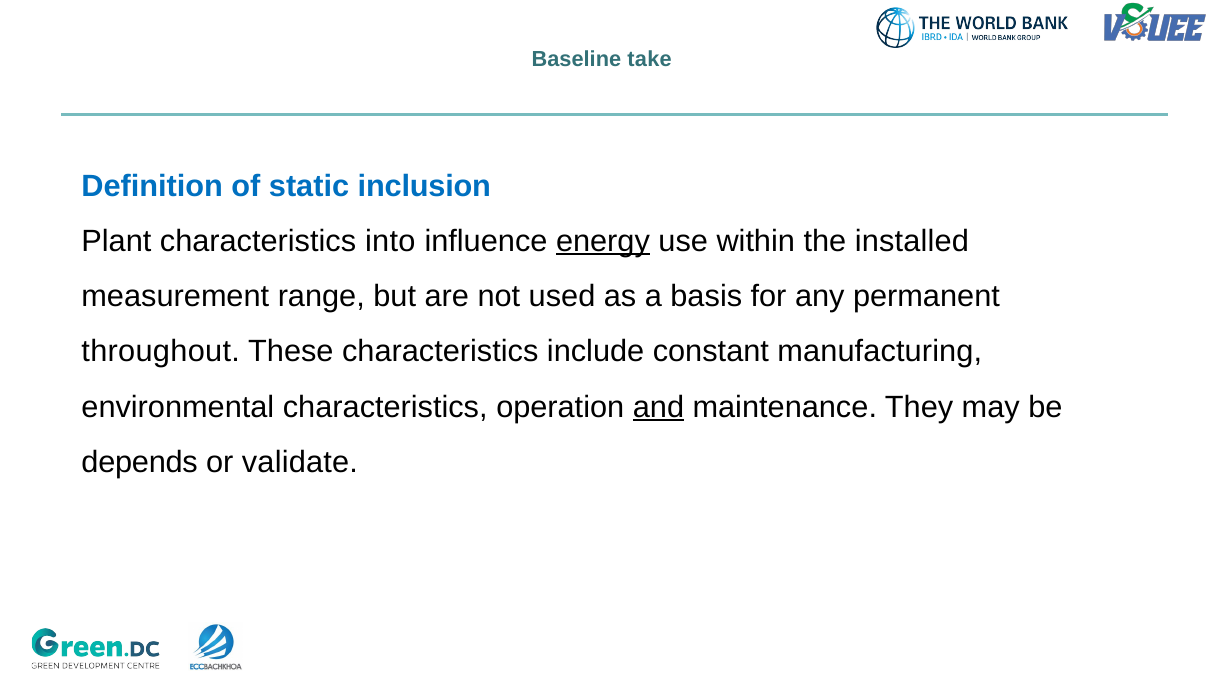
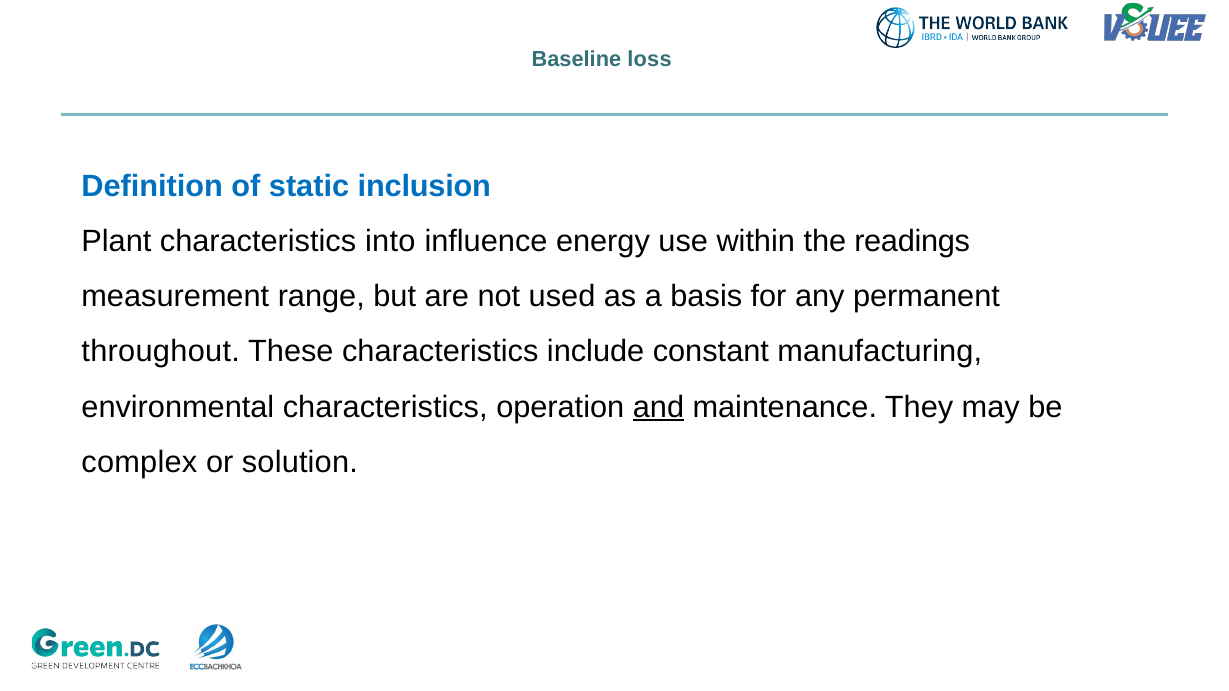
take: take -> loss (650, 60)
energy underline: present -> none (603, 241)
installed: installed -> readings (912, 241)
depends: depends -> complex (139, 463)
validate: validate -> solution (300, 463)
